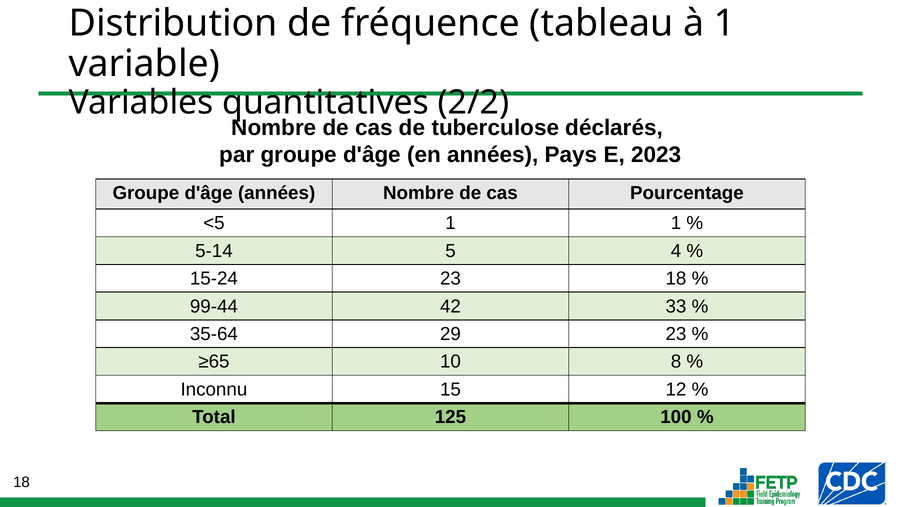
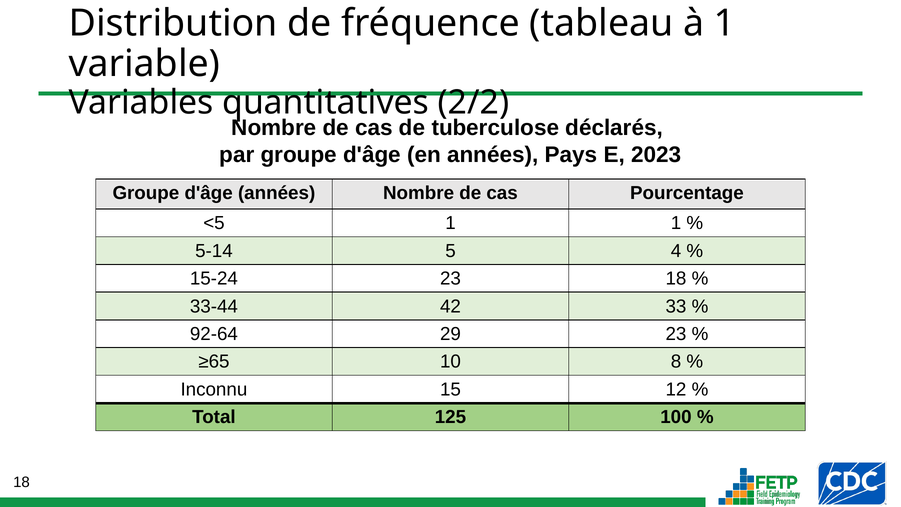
99-44: 99-44 -> 33-44 (214, 306)
35-64: 35-64 -> 92-64 (214, 334)
